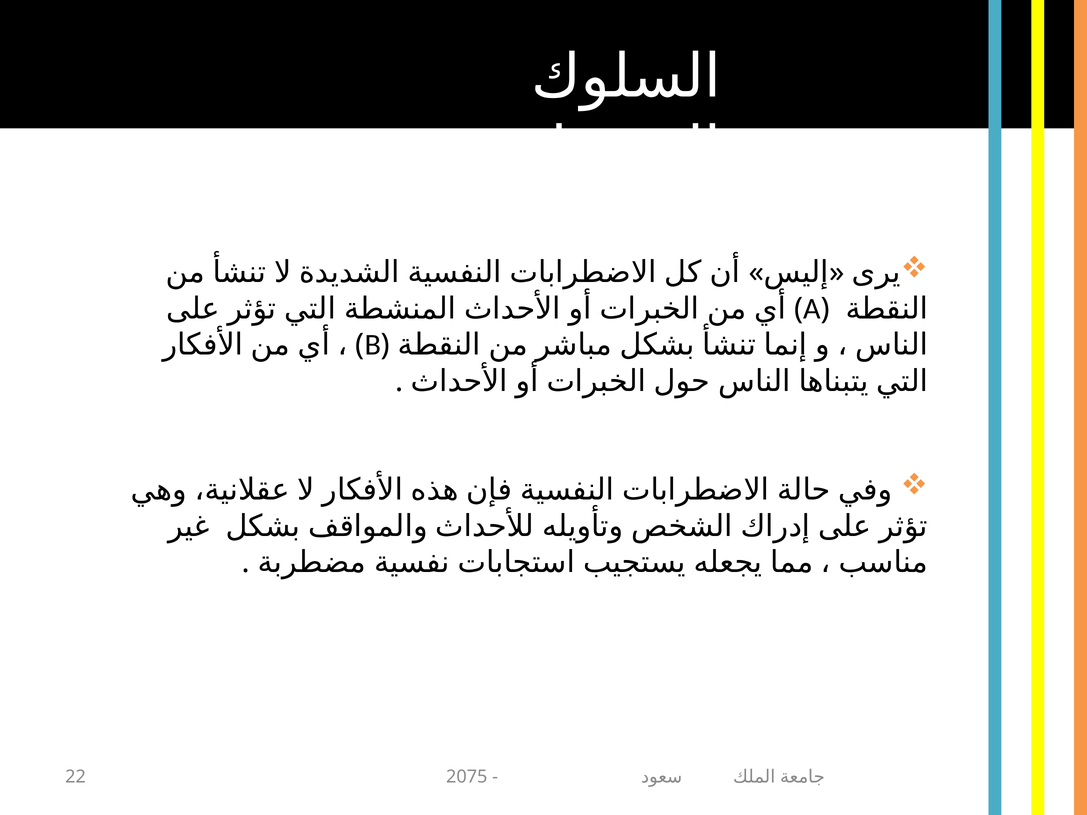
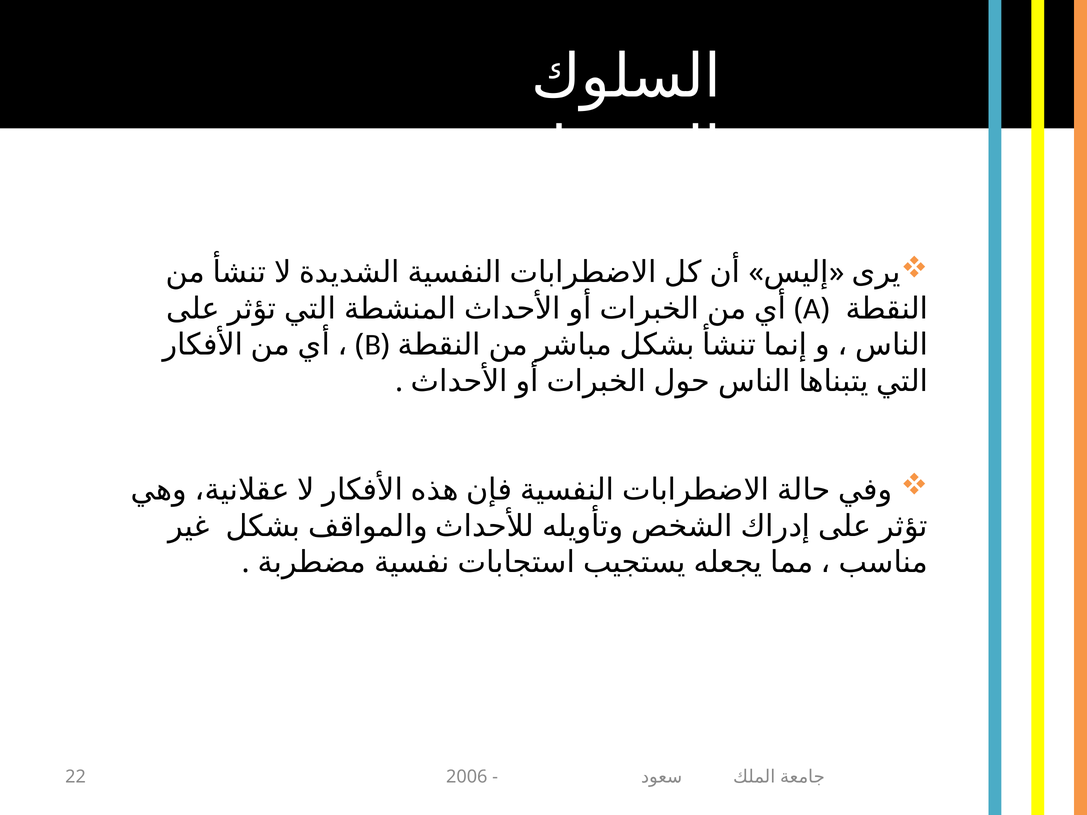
2075: 2075 -> 2006 (467, 777)
